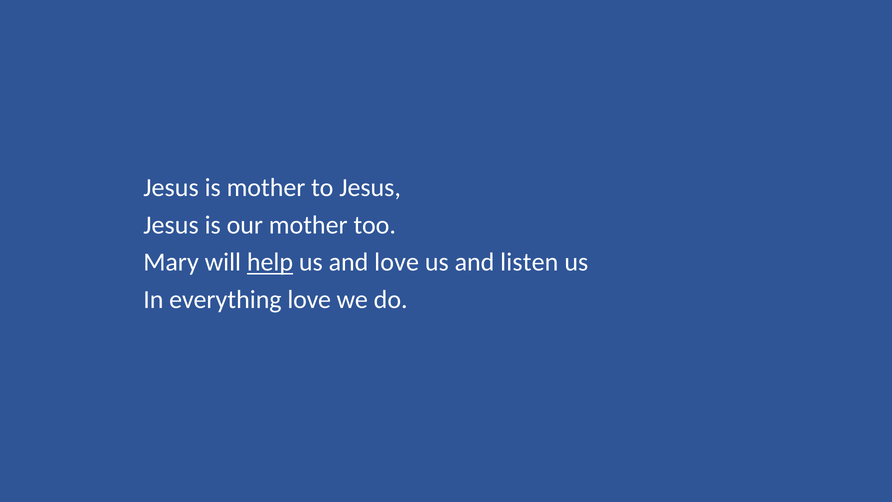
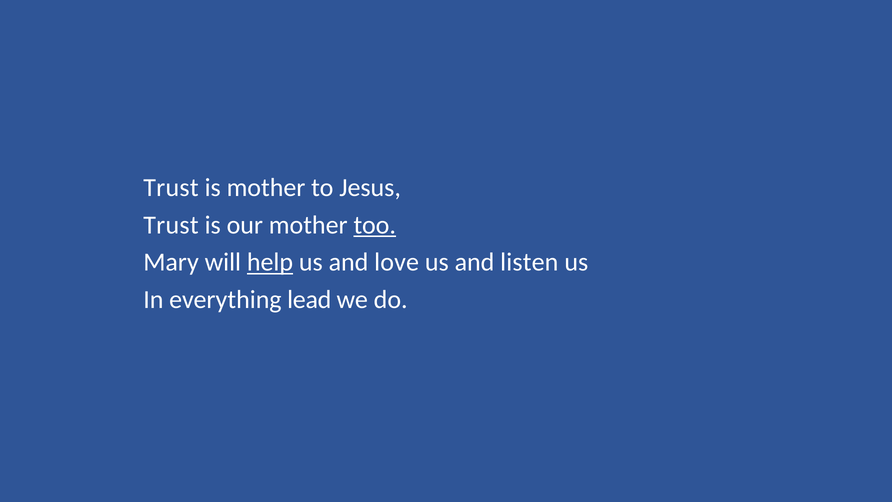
Jesus: Jesus -> Trust (171, 187)
Jesus: Jesus -> Trust (171, 225)
too underline: none -> present (375, 225)
everything love: love -> lead (309, 300)
